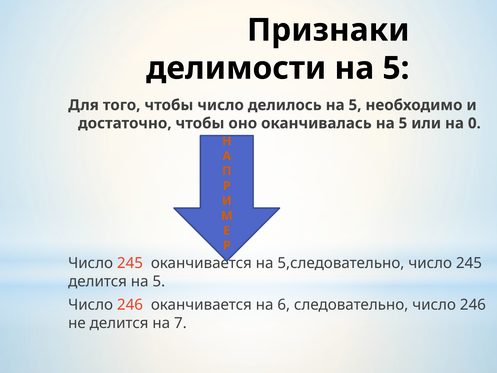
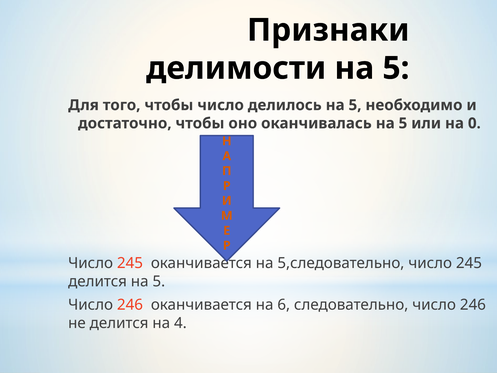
7: 7 -> 4 (180, 323)
